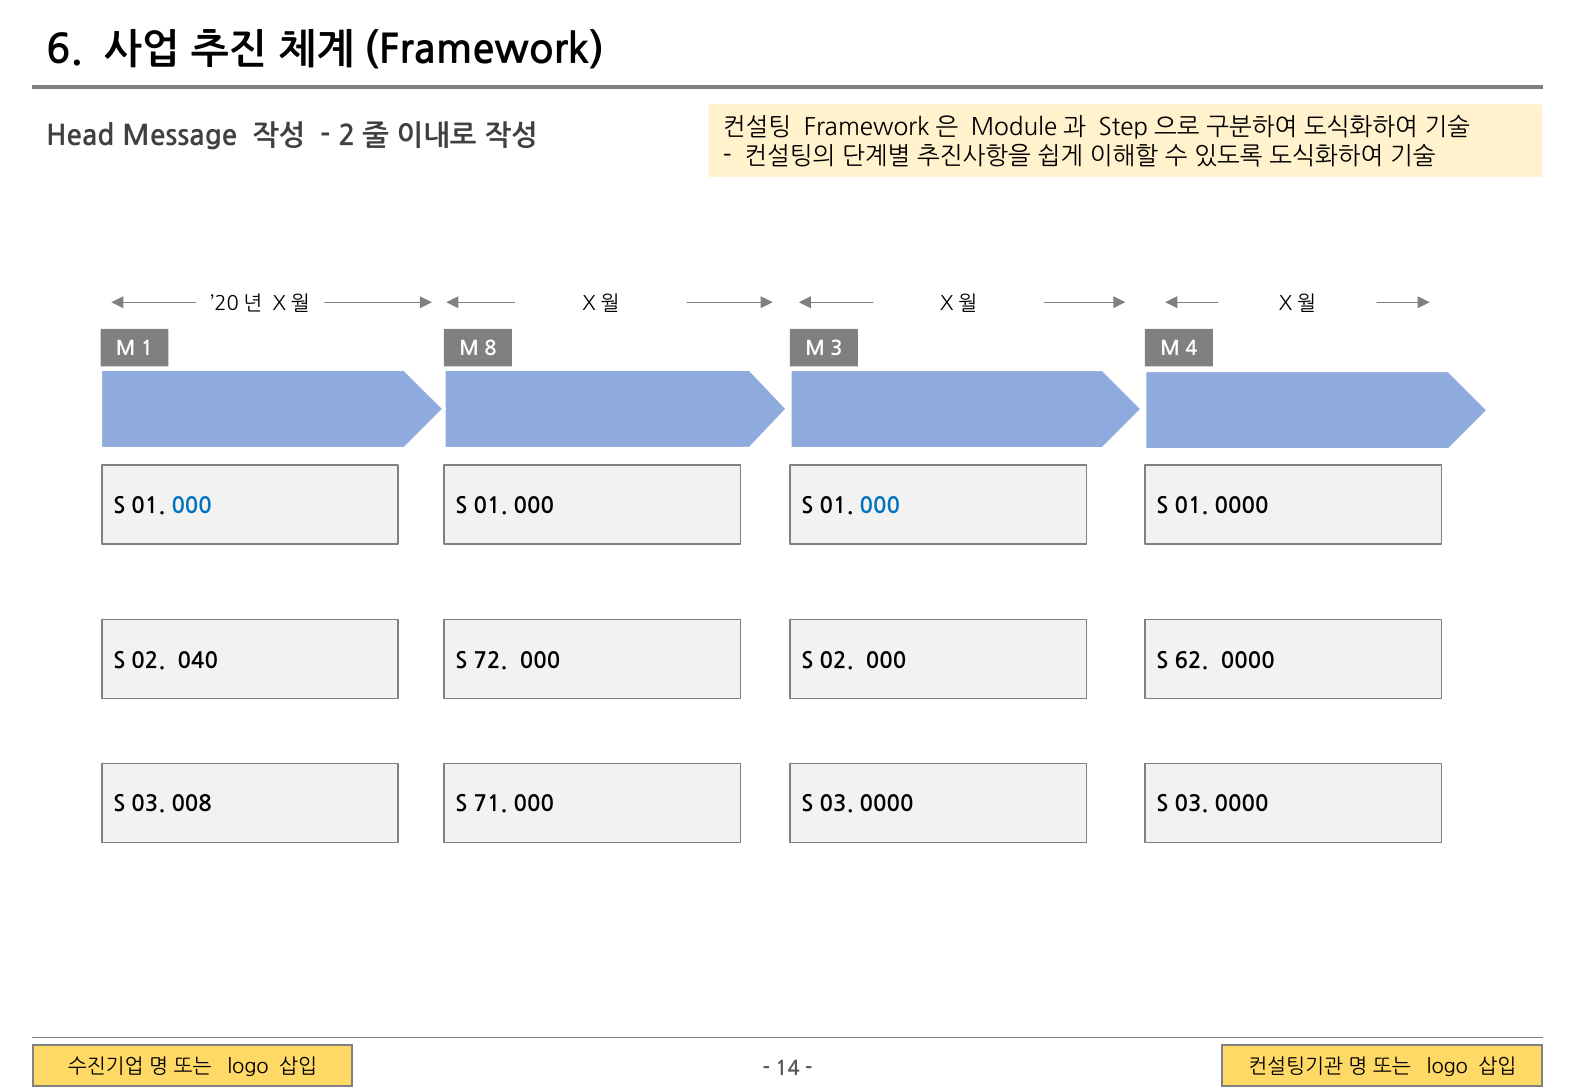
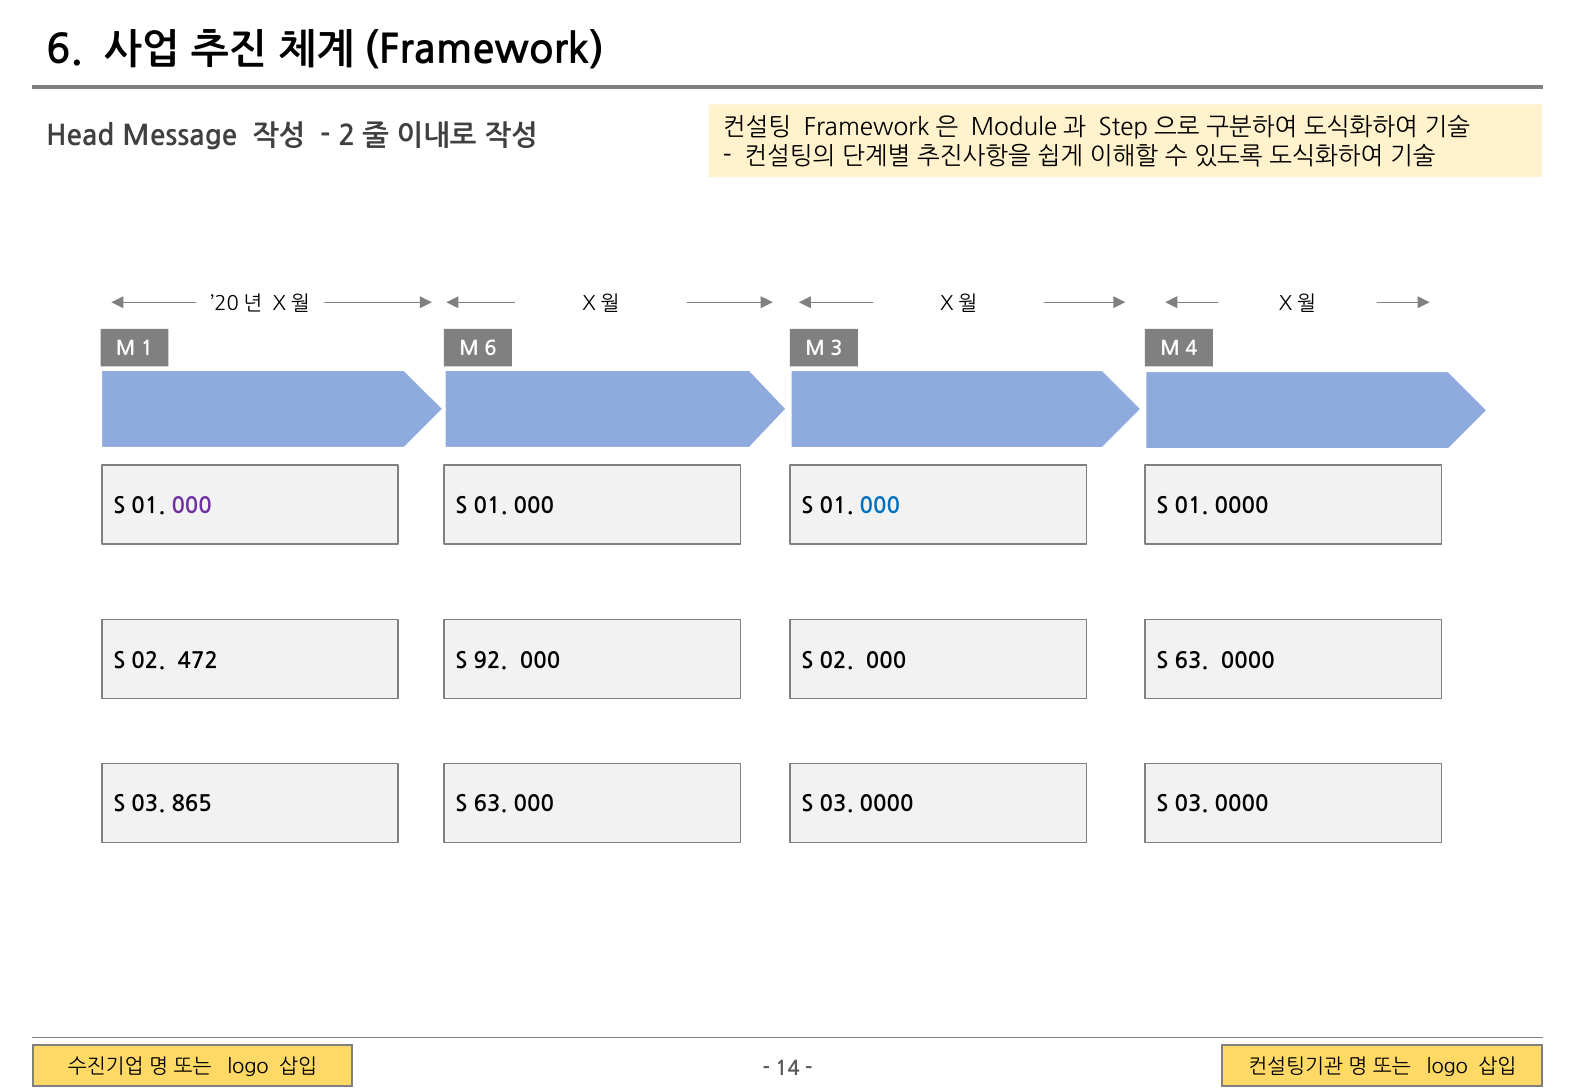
M 8: 8 -> 6 (490, 349)
000 colour: blue -> purple (192, 506)
040: 040 -> 472 (198, 661)
72: 72 -> 92 (491, 661)
62: 62 -> 63 (1192, 661)
008: 008 -> 865 (192, 805)
71: 71 -> 63 (491, 805)
